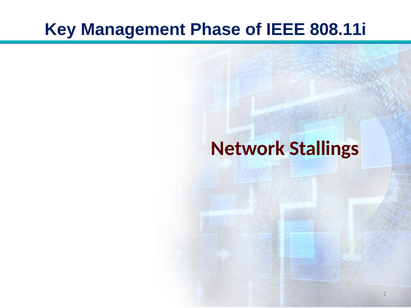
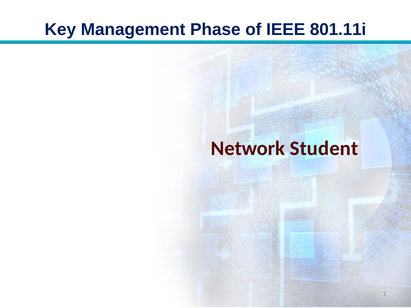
808.11i: 808.11i -> 801.11i (338, 30)
Stallings: Stallings -> Student (324, 148)
